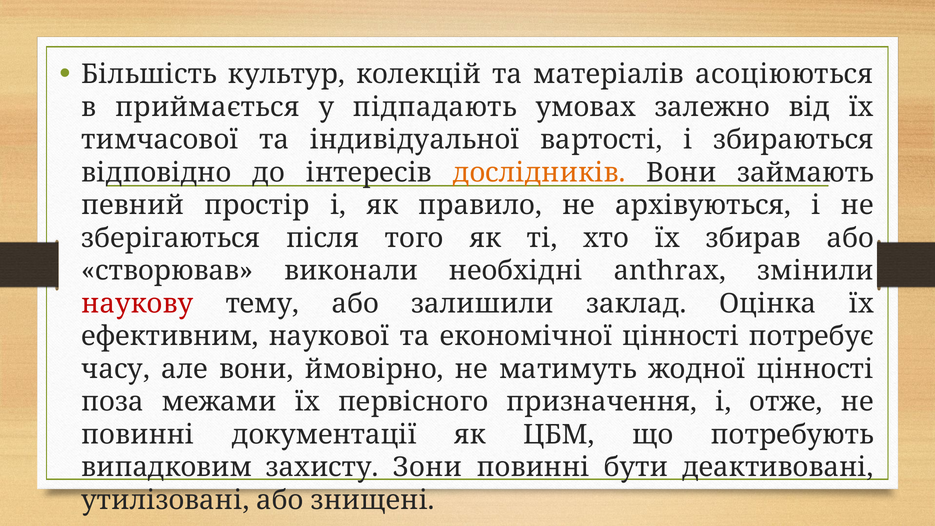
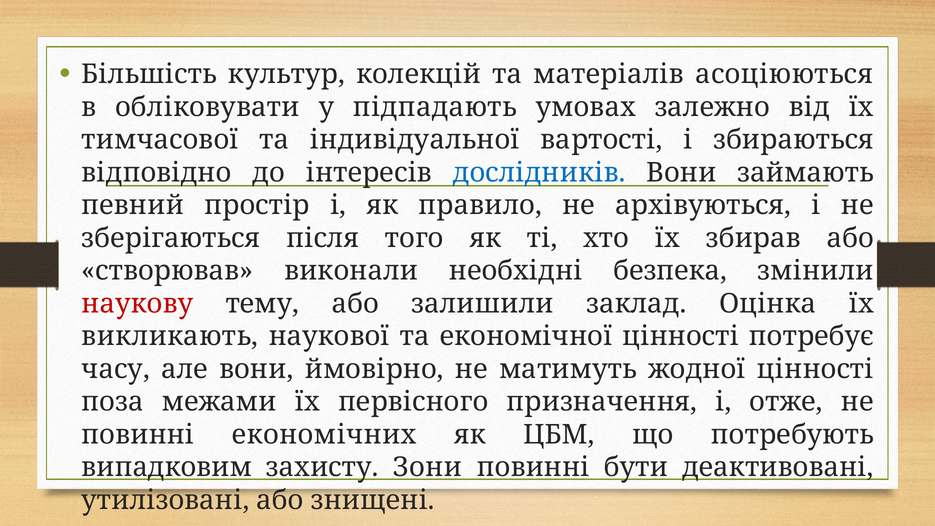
приймається: приймається -> обліковувати (207, 107)
дослідників colour: orange -> blue (539, 173)
anthrax: anthrax -> безпека (670, 271)
ефективним: ефективним -> викликають (170, 336)
документації: документації -> економічних (324, 435)
